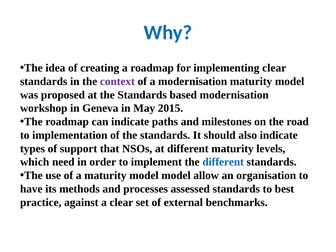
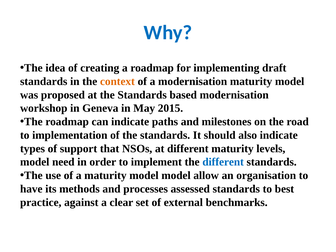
implementing clear: clear -> draft (274, 68)
context colour: purple -> orange (117, 81)
which: which -> model (35, 162)
